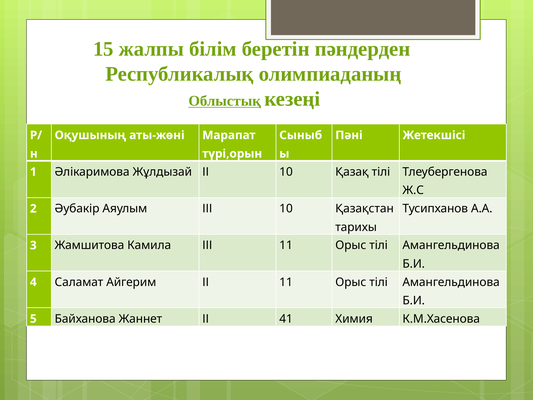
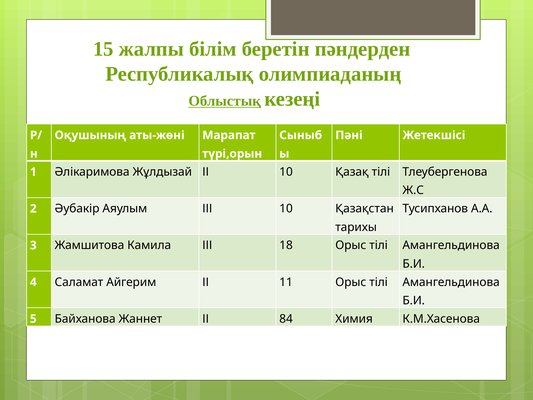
ІІІ 11: 11 -> 18 (286, 245)
41: 41 -> 84 (286, 319)
